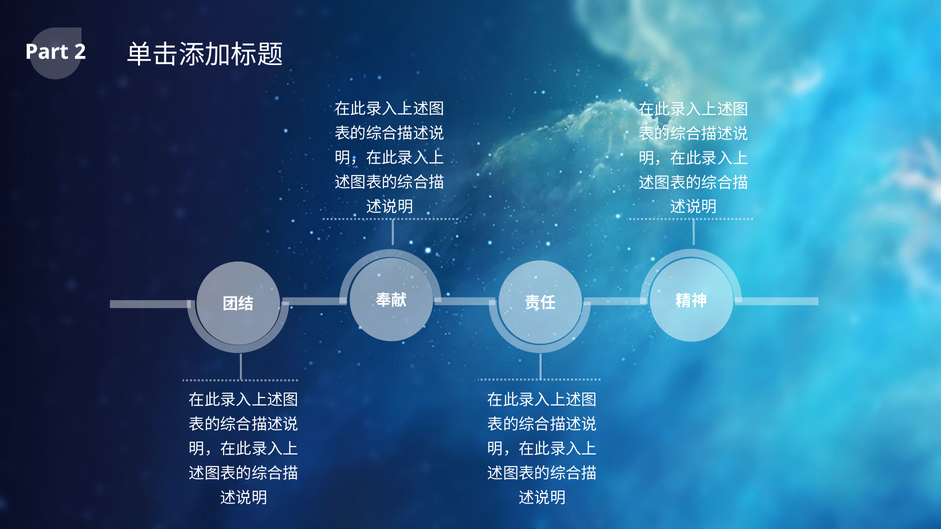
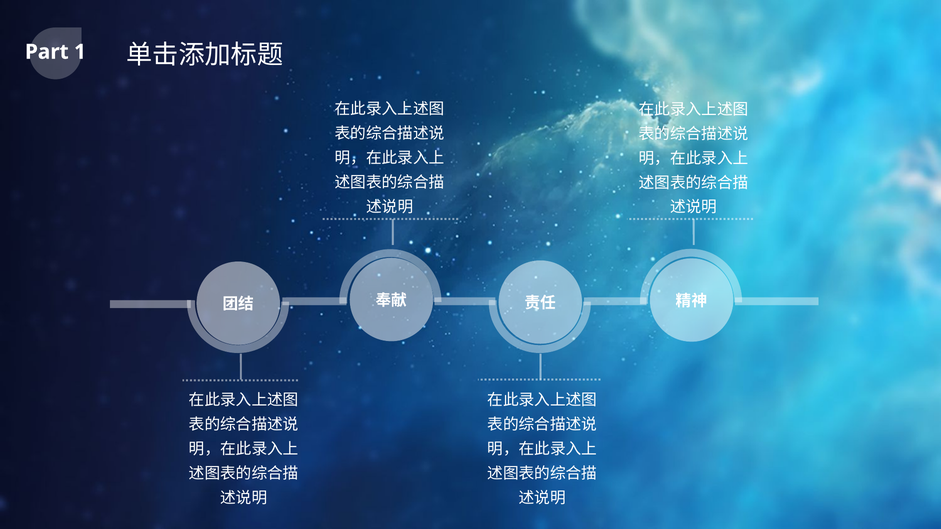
2: 2 -> 1 (80, 52)
